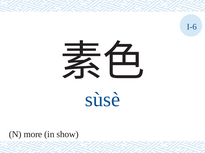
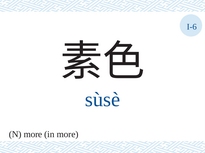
in show: show -> more (68, 135)
